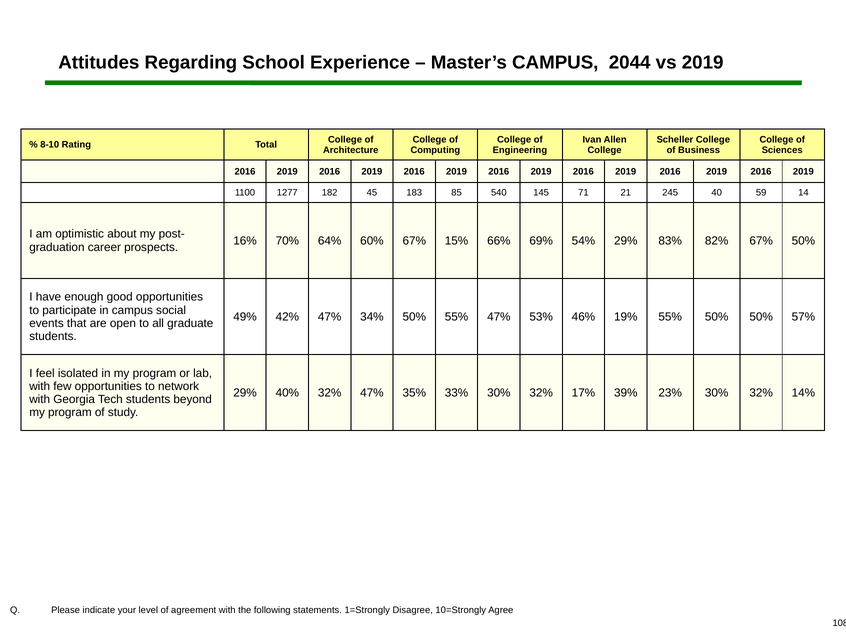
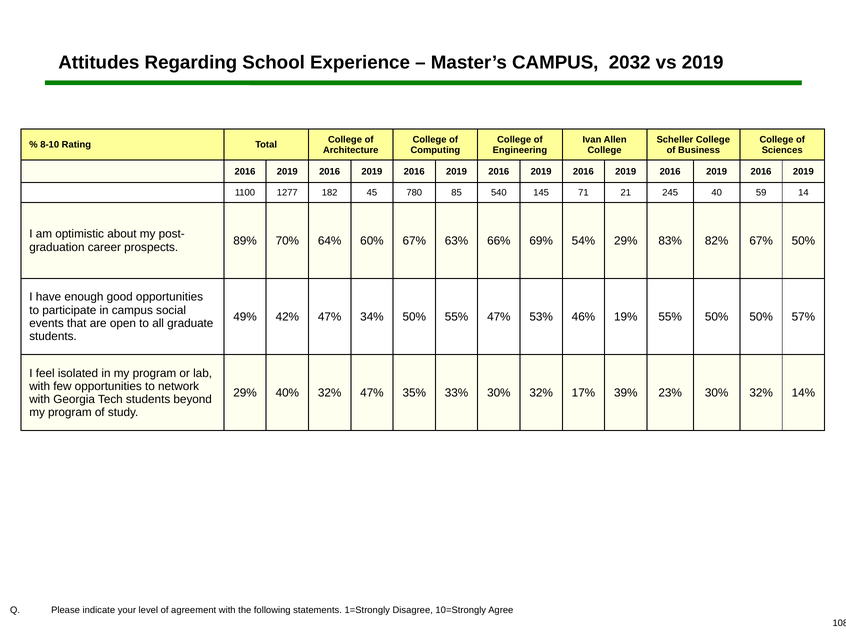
2044: 2044 -> 2032 (630, 63)
183: 183 -> 780 (414, 193)
16%: 16% -> 89% (245, 241)
15%: 15% -> 63% (457, 241)
